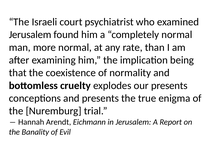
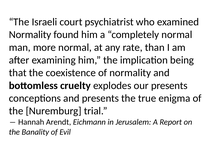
Jerusalem: Jerusalem -> Normality (30, 35)
